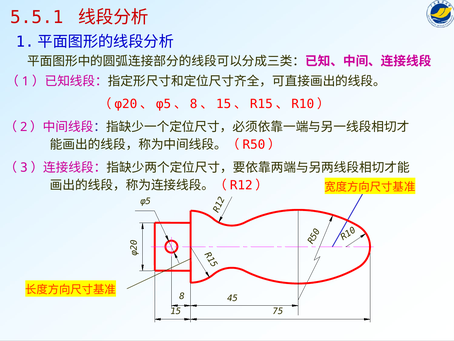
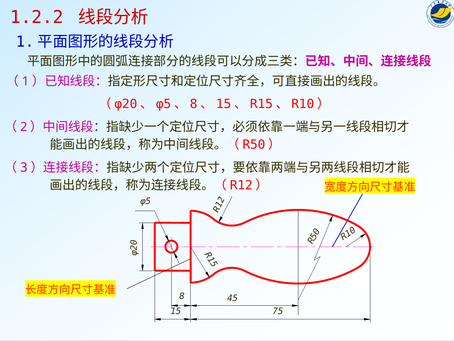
5.5.1: 5.5.1 -> 1.2.2 (37, 17)
